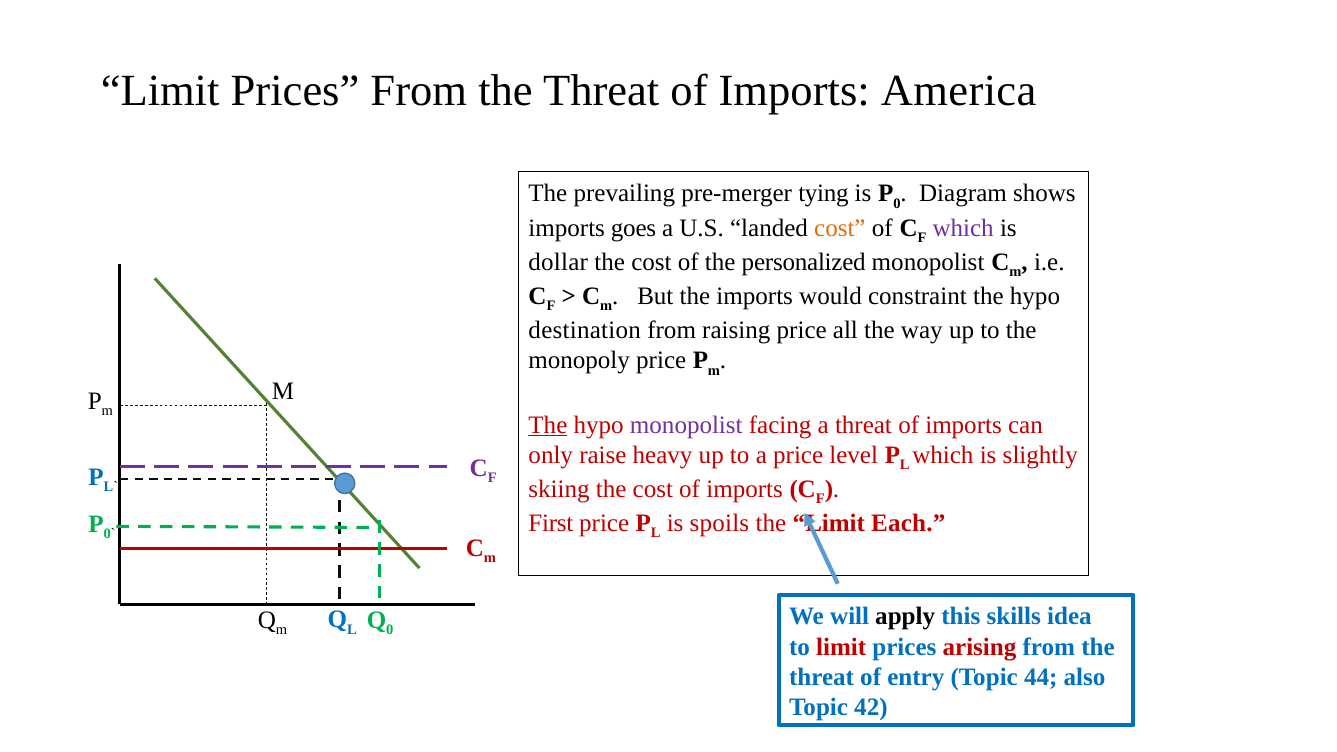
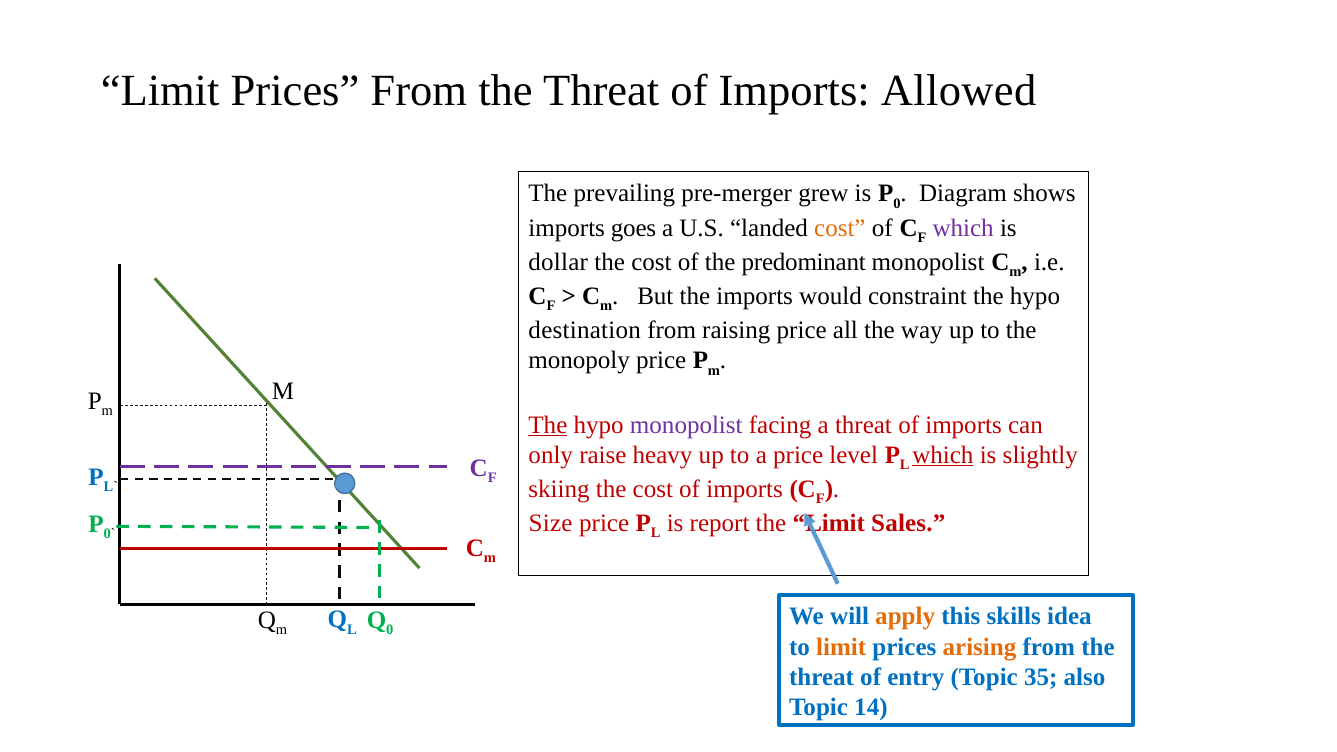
America: America -> Allowed (959, 91)
tying: tying -> grew (823, 194)
personalized: personalized -> predominant (804, 262)
which underline: none -> present (943, 455)
First: First -> Size (551, 523)
spoils: spoils -> report (720, 523)
Each: Each -> Sales (908, 523)
apply colour: black -> orange (905, 617)
limit colour: red -> orange (841, 647)
arising colour: red -> orange (980, 647)
44: 44 -> 35 (1041, 677)
42: 42 -> 14 (871, 707)
